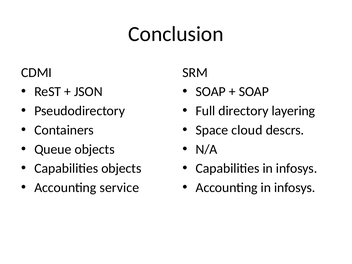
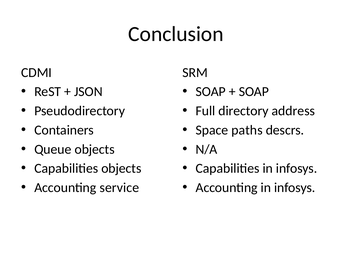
layering: layering -> address (293, 111)
cloud: cloud -> paths (247, 130)
